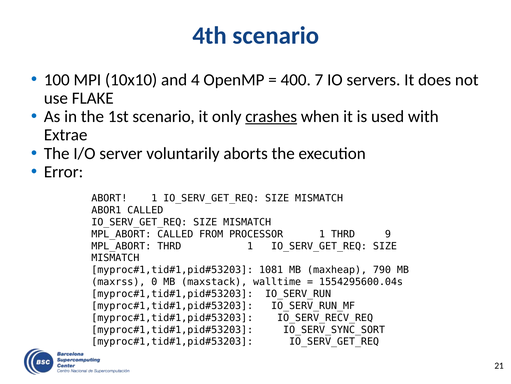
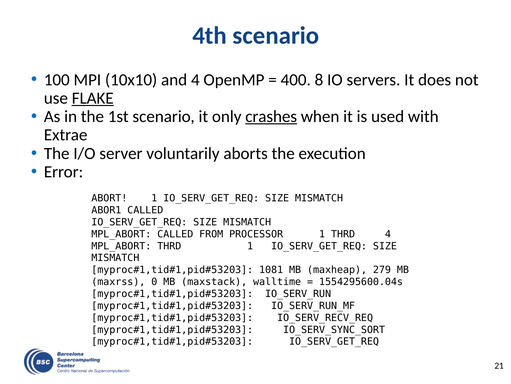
7: 7 -> 8 (319, 80)
FLAKE underline: none -> present (93, 98)
THRD 9: 9 -> 4 (388, 234)
790: 790 -> 279 (382, 269)
